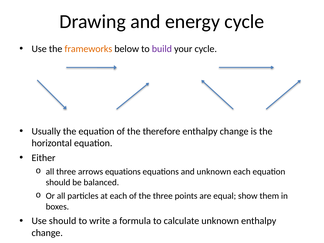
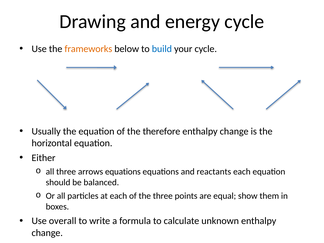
build colour: purple -> blue (162, 49)
and unknown: unknown -> reactants (214, 172)
Use should: should -> overall (63, 221)
